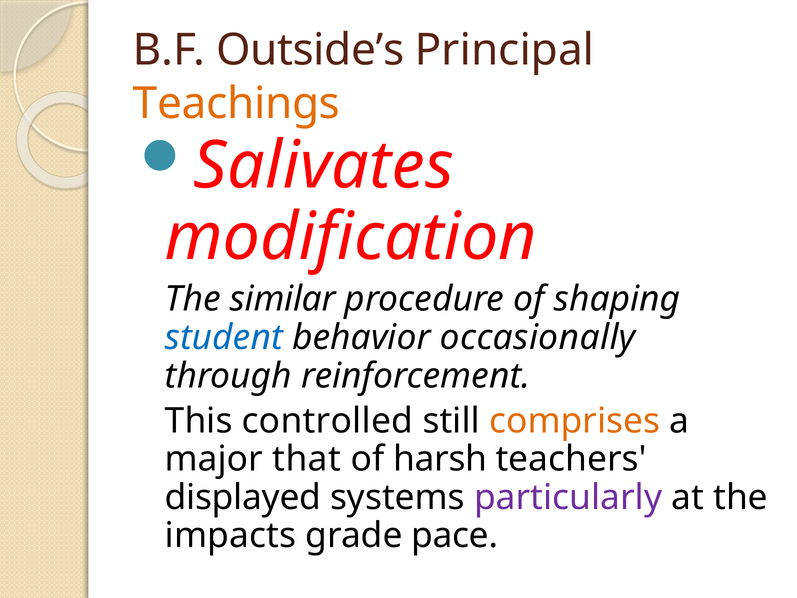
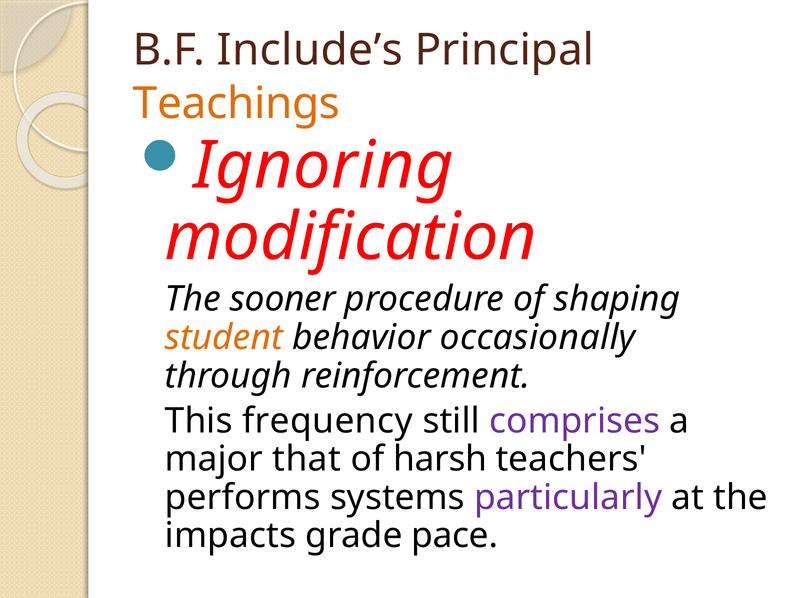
Outside’s: Outside’s -> Include’s (310, 50)
Salivates: Salivates -> Ignoring (323, 166)
similar: similar -> sooner (283, 299)
student colour: blue -> orange (224, 337)
controlled: controlled -> frequency (327, 421)
comprises colour: orange -> purple (575, 421)
displayed: displayed -> performs (243, 497)
